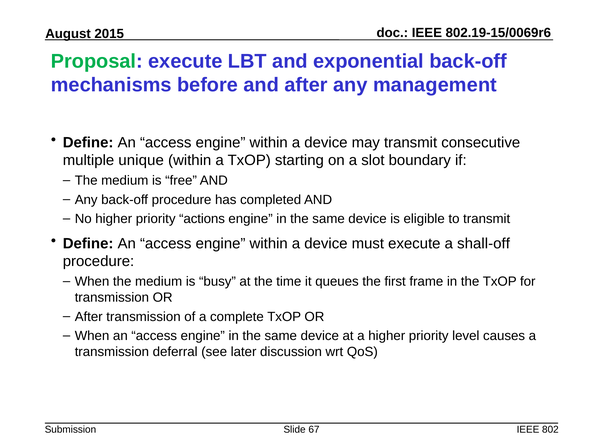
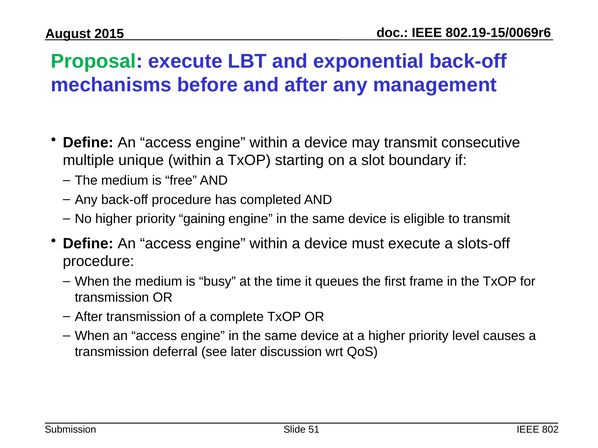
actions: actions -> gaining (202, 219)
shall-off: shall-off -> slots-off (484, 244)
67: 67 -> 51 (314, 430)
